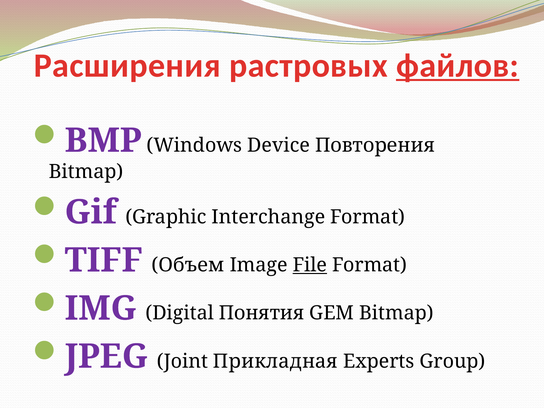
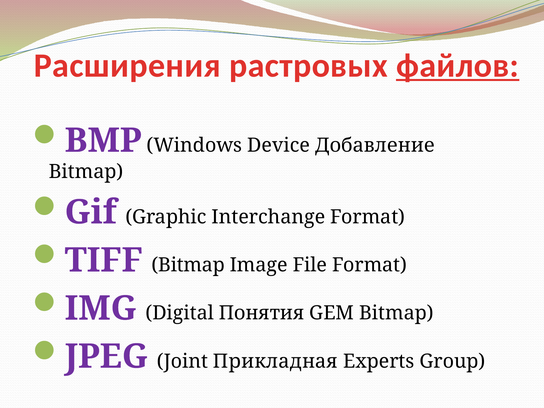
Повторения: Повторения -> Добавление (375, 145)
TIFF Объем: Объем -> Bitmap (188, 265)
File underline: present -> none (310, 265)
